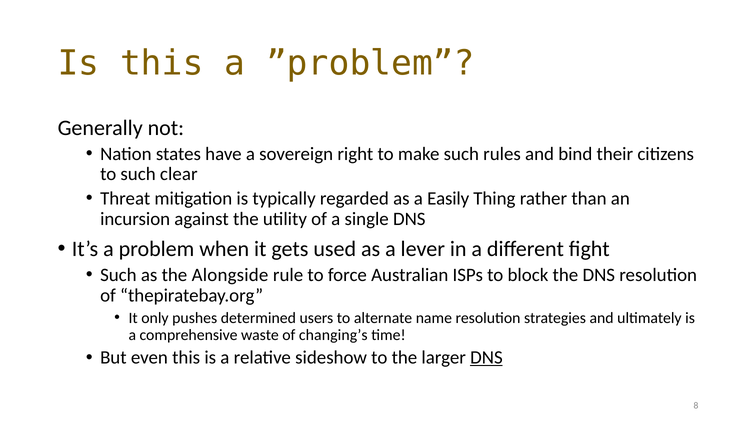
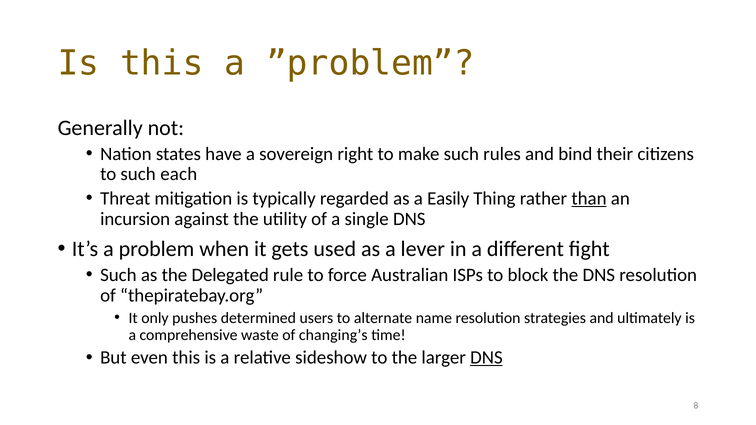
clear: clear -> each (179, 174)
than underline: none -> present (589, 199)
Alongside: Alongside -> Delegated (230, 275)
